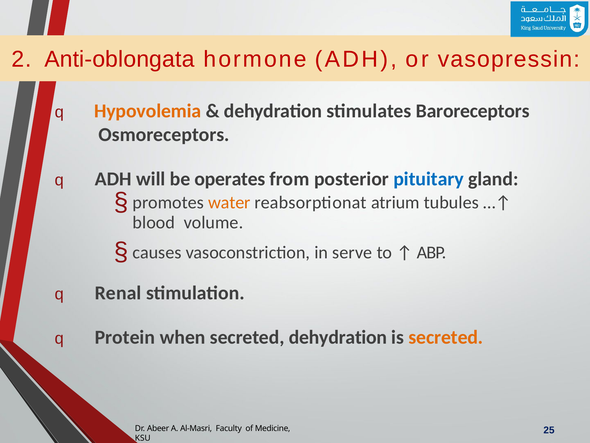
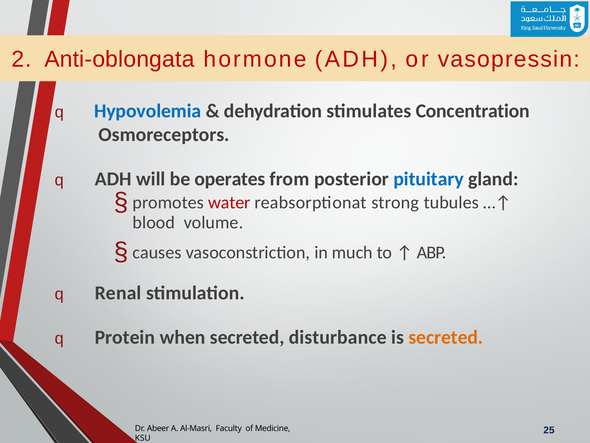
Hypovolemia colour: orange -> blue (148, 111)
Baroreceptors: Baroreceptors -> Concentration (473, 111)
water colour: orange -> red (229, 202)
atrium: atrium -> strong (395, 202)
serve: serve -> much (352, 252)
secreted dehydration: dehydration -> disturbance (338, 337)
